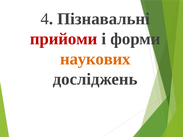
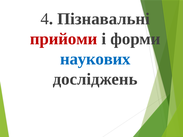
наукових colour: orange -> blue (95, 59)
